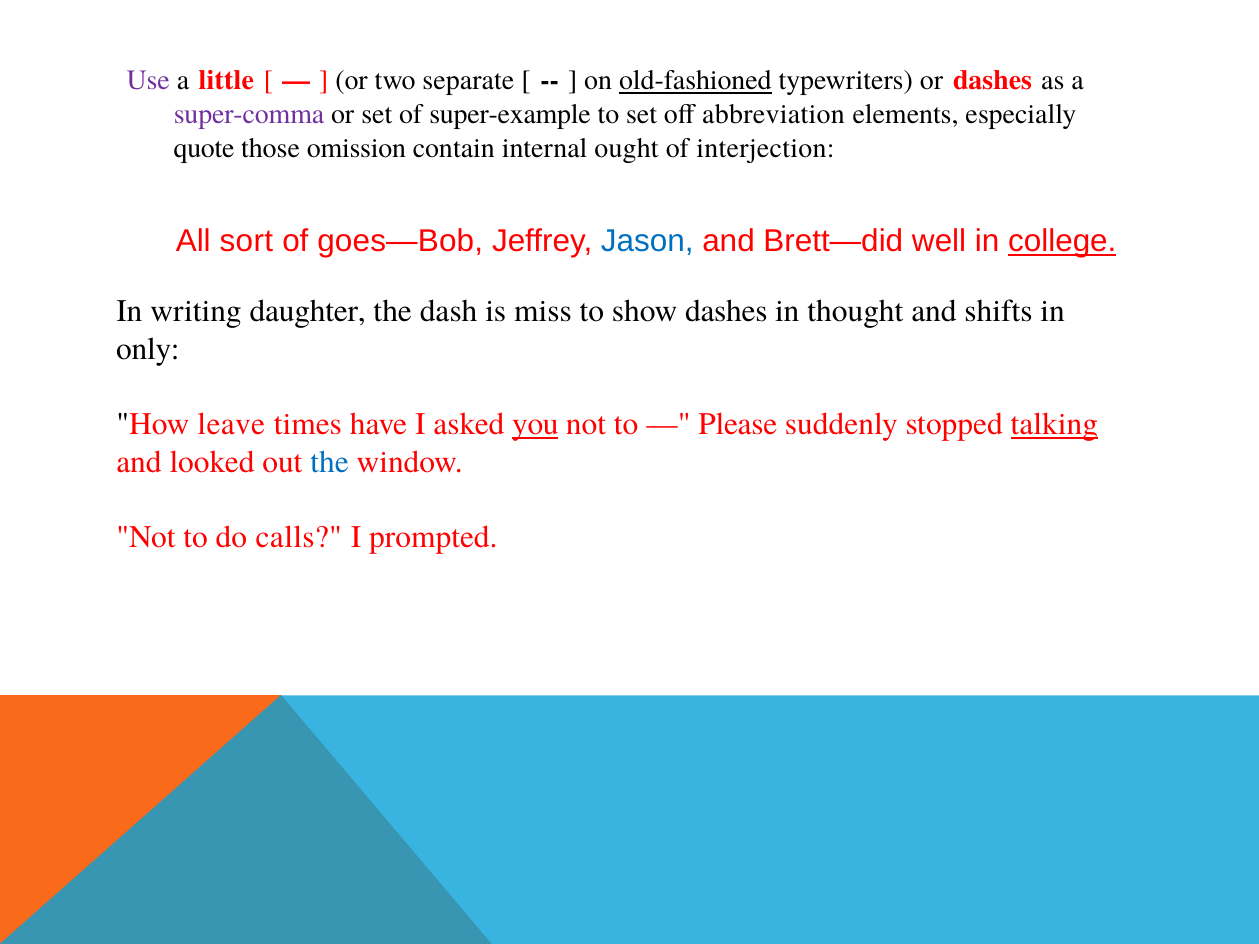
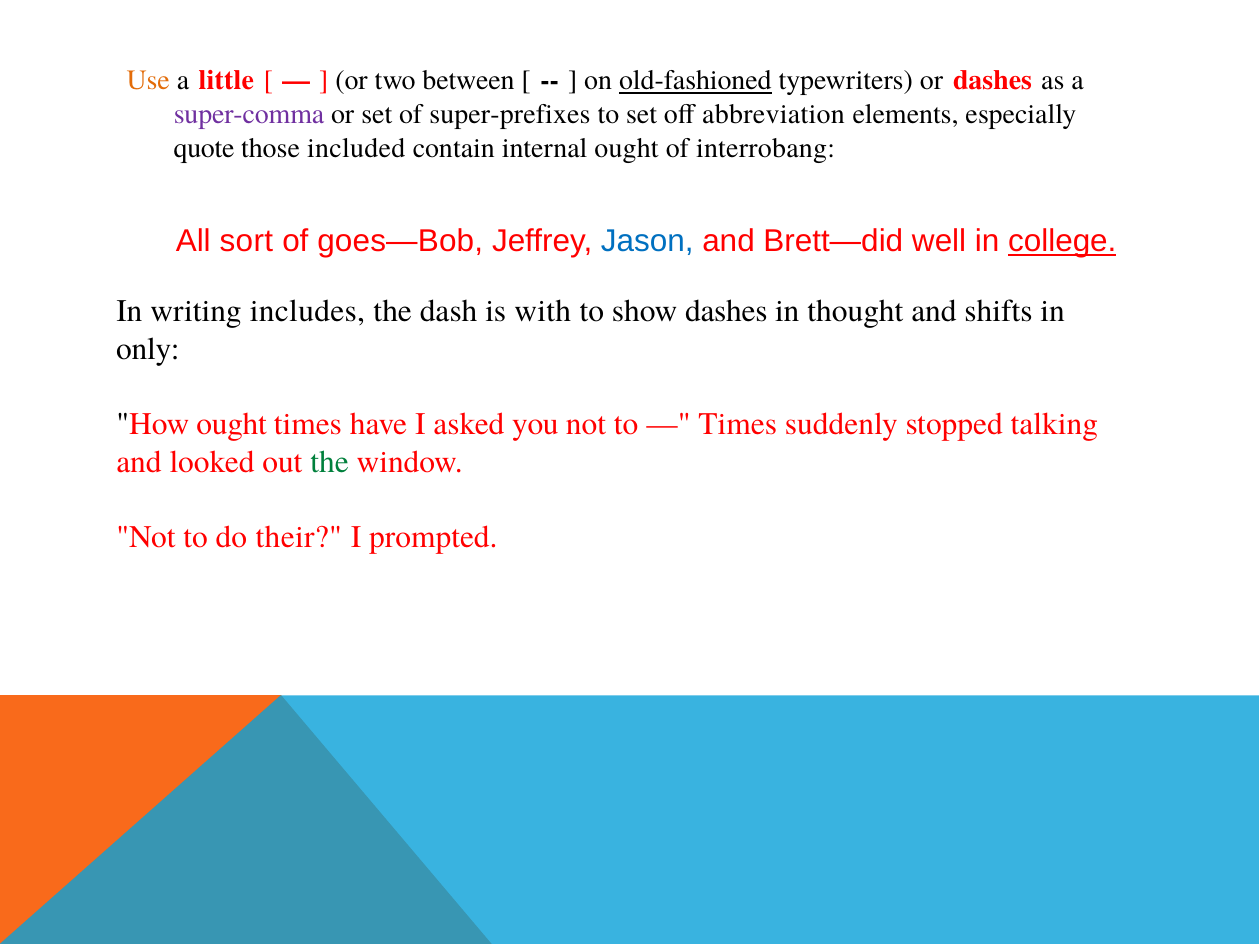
Use colour: purple -> orange (148, 81)
separate: separate -> between (469, 81)
super-example: super-example -> super-prefixes (510, 114)
omission: omission -> included (356, 148)
interjection: interjection -> interrobang (766, 148)
daughter: daughter -> includes (307, 311)
miss: miss -> with (543, 311)
How leave: leave -> ought (232, 424)
you underline: present -> none (535, 424)
Please: Please -> Times (738, 424)
talking underline: present -> none (1054, 424)
the colour: blue -> green (330, 462)
calls: calls -> their (299, 538)
